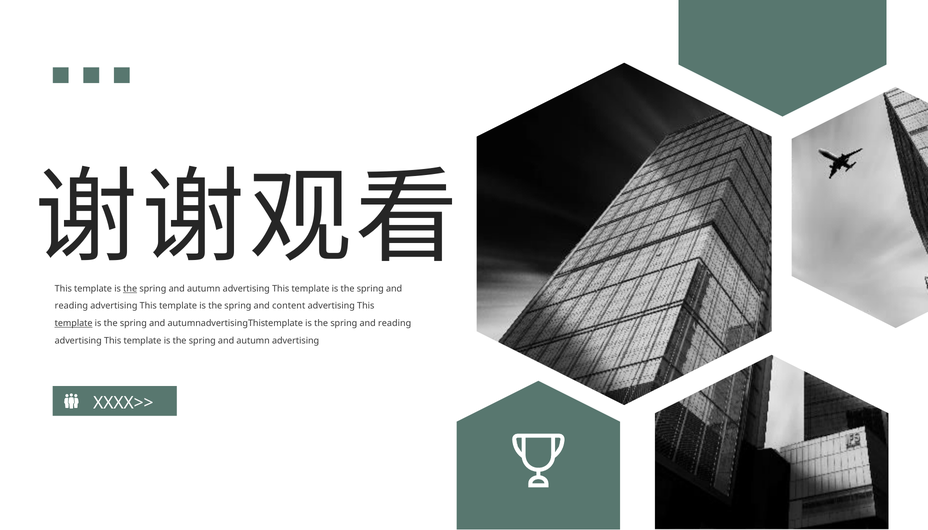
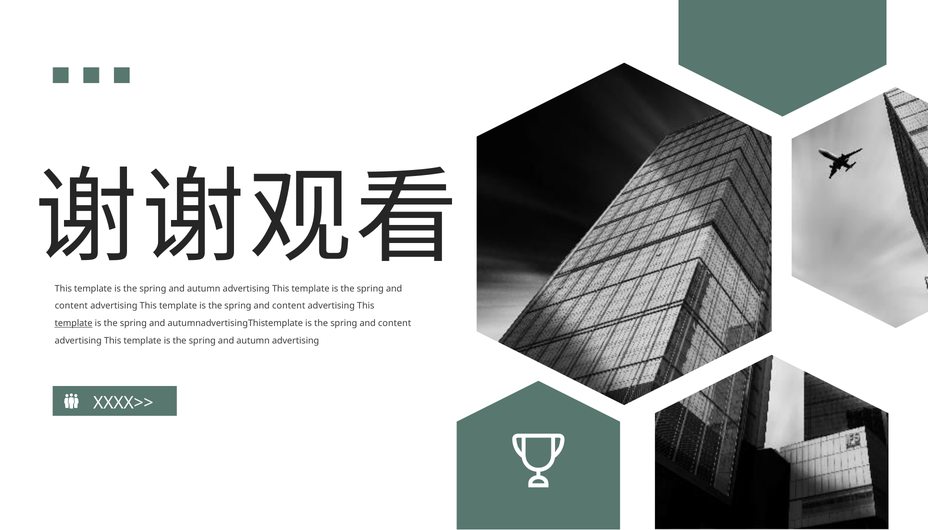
the underline: present -> none (130, 289)
reading: reading -> content (71, 306)
reading: reading -> content (395, 323)
